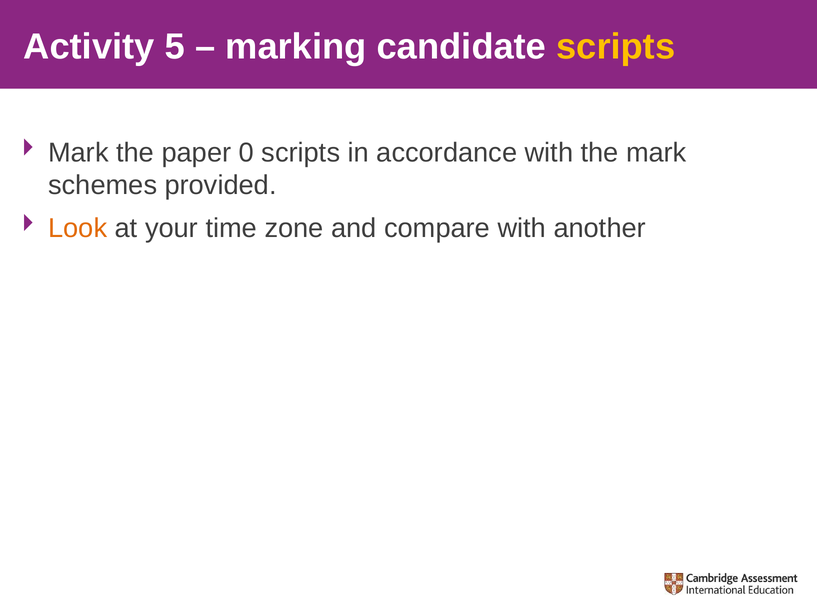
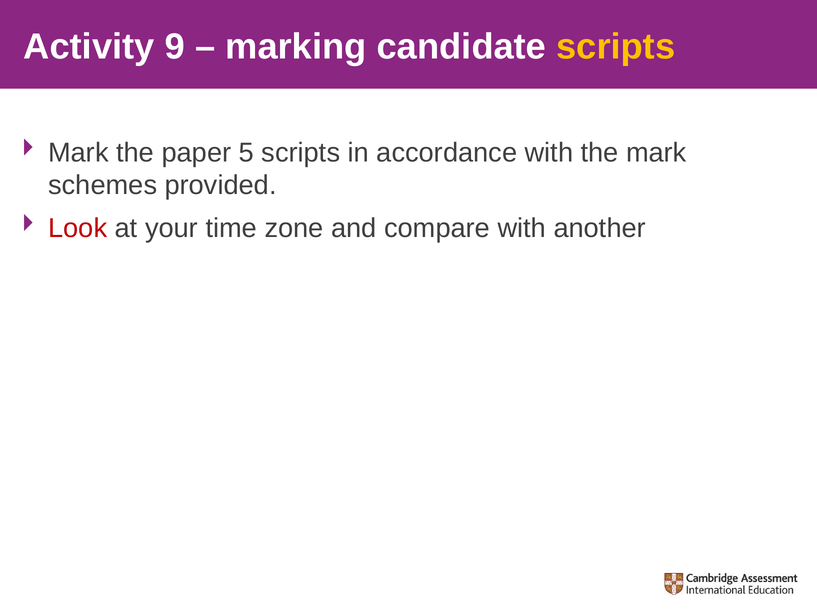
5: 5 -> 9 (175, 47)
0: 0 -> 5 (246, 153)
Look colour: orange -> red (78, 228)
